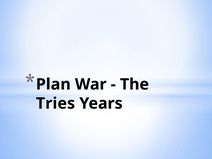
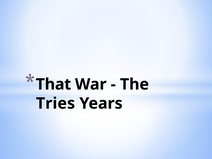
Plan: Plan -> That (53, 84)
